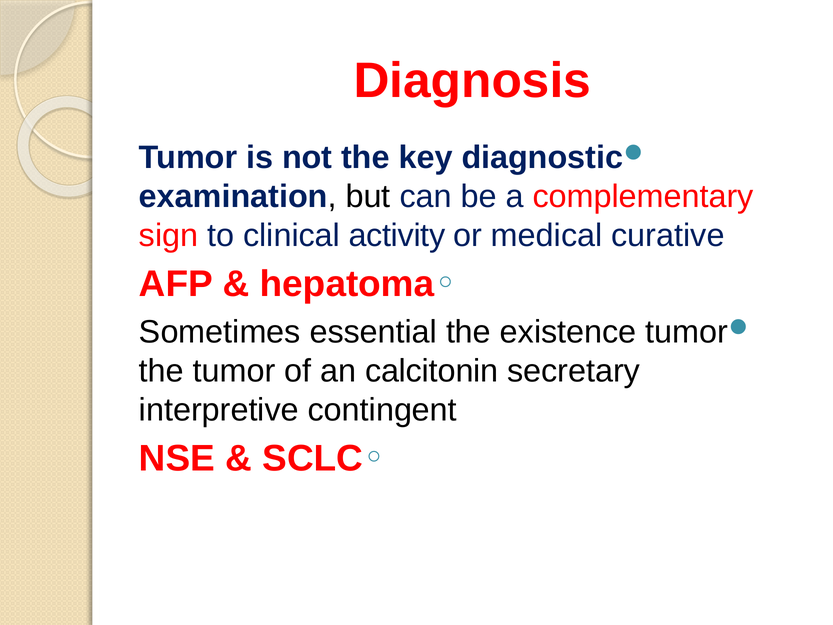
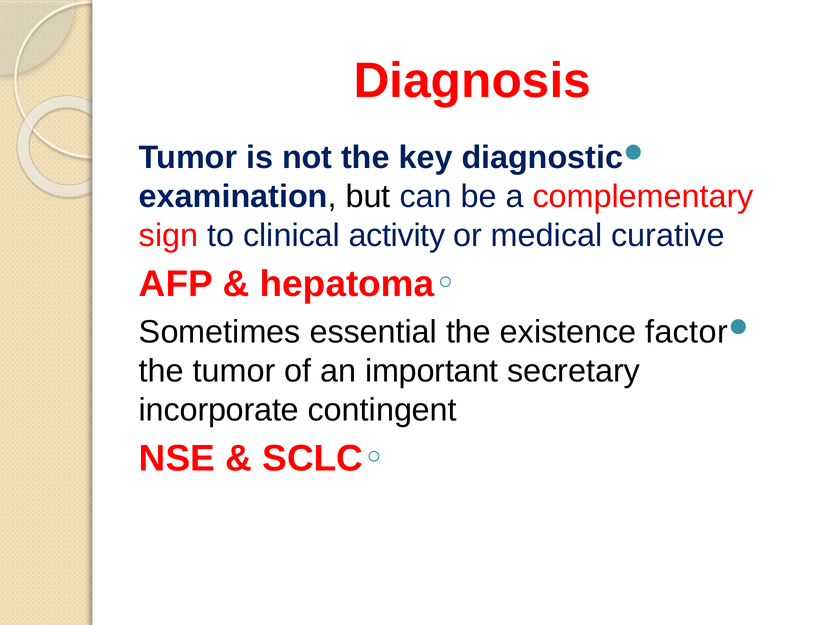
existence tumor: tumor -> factor (687, 332)
calcitonin: calcitonin -> important (432, 371)
interpretive: interpretive -> incorporate (219, 410)
